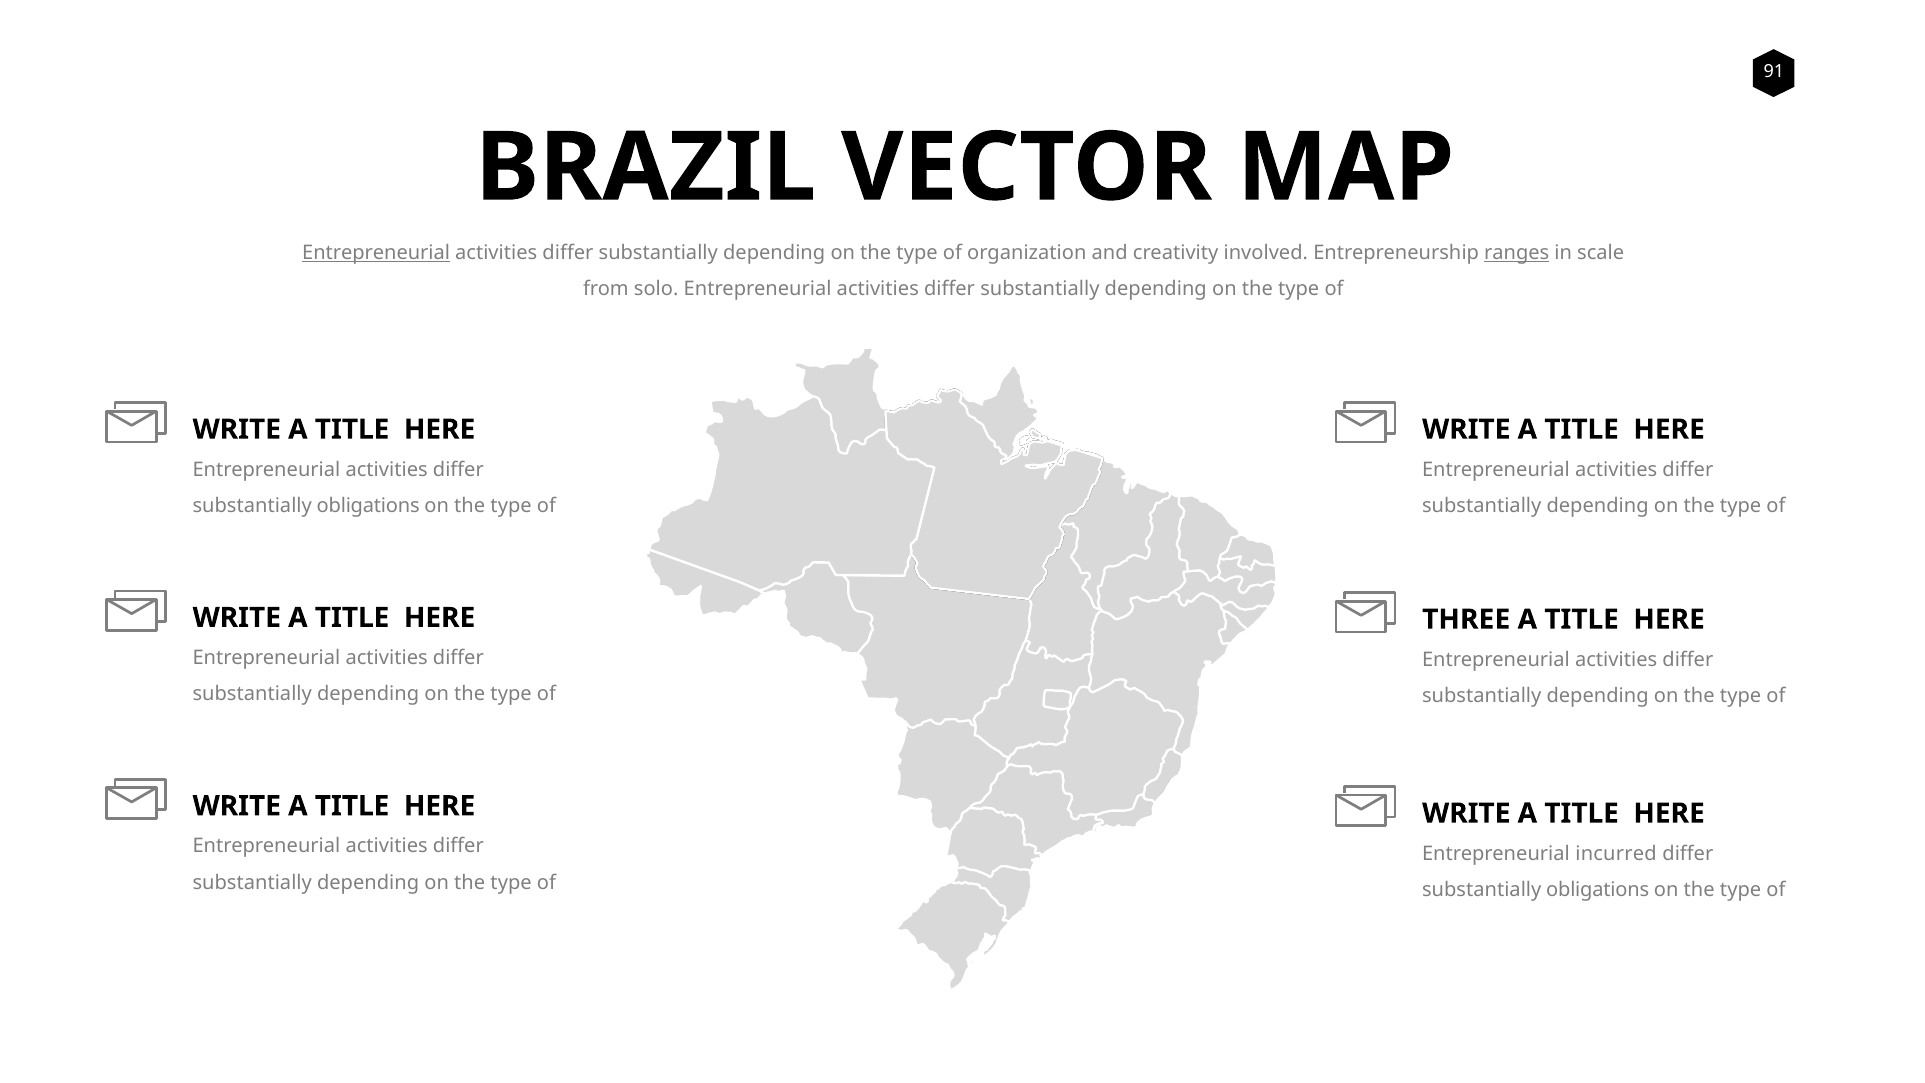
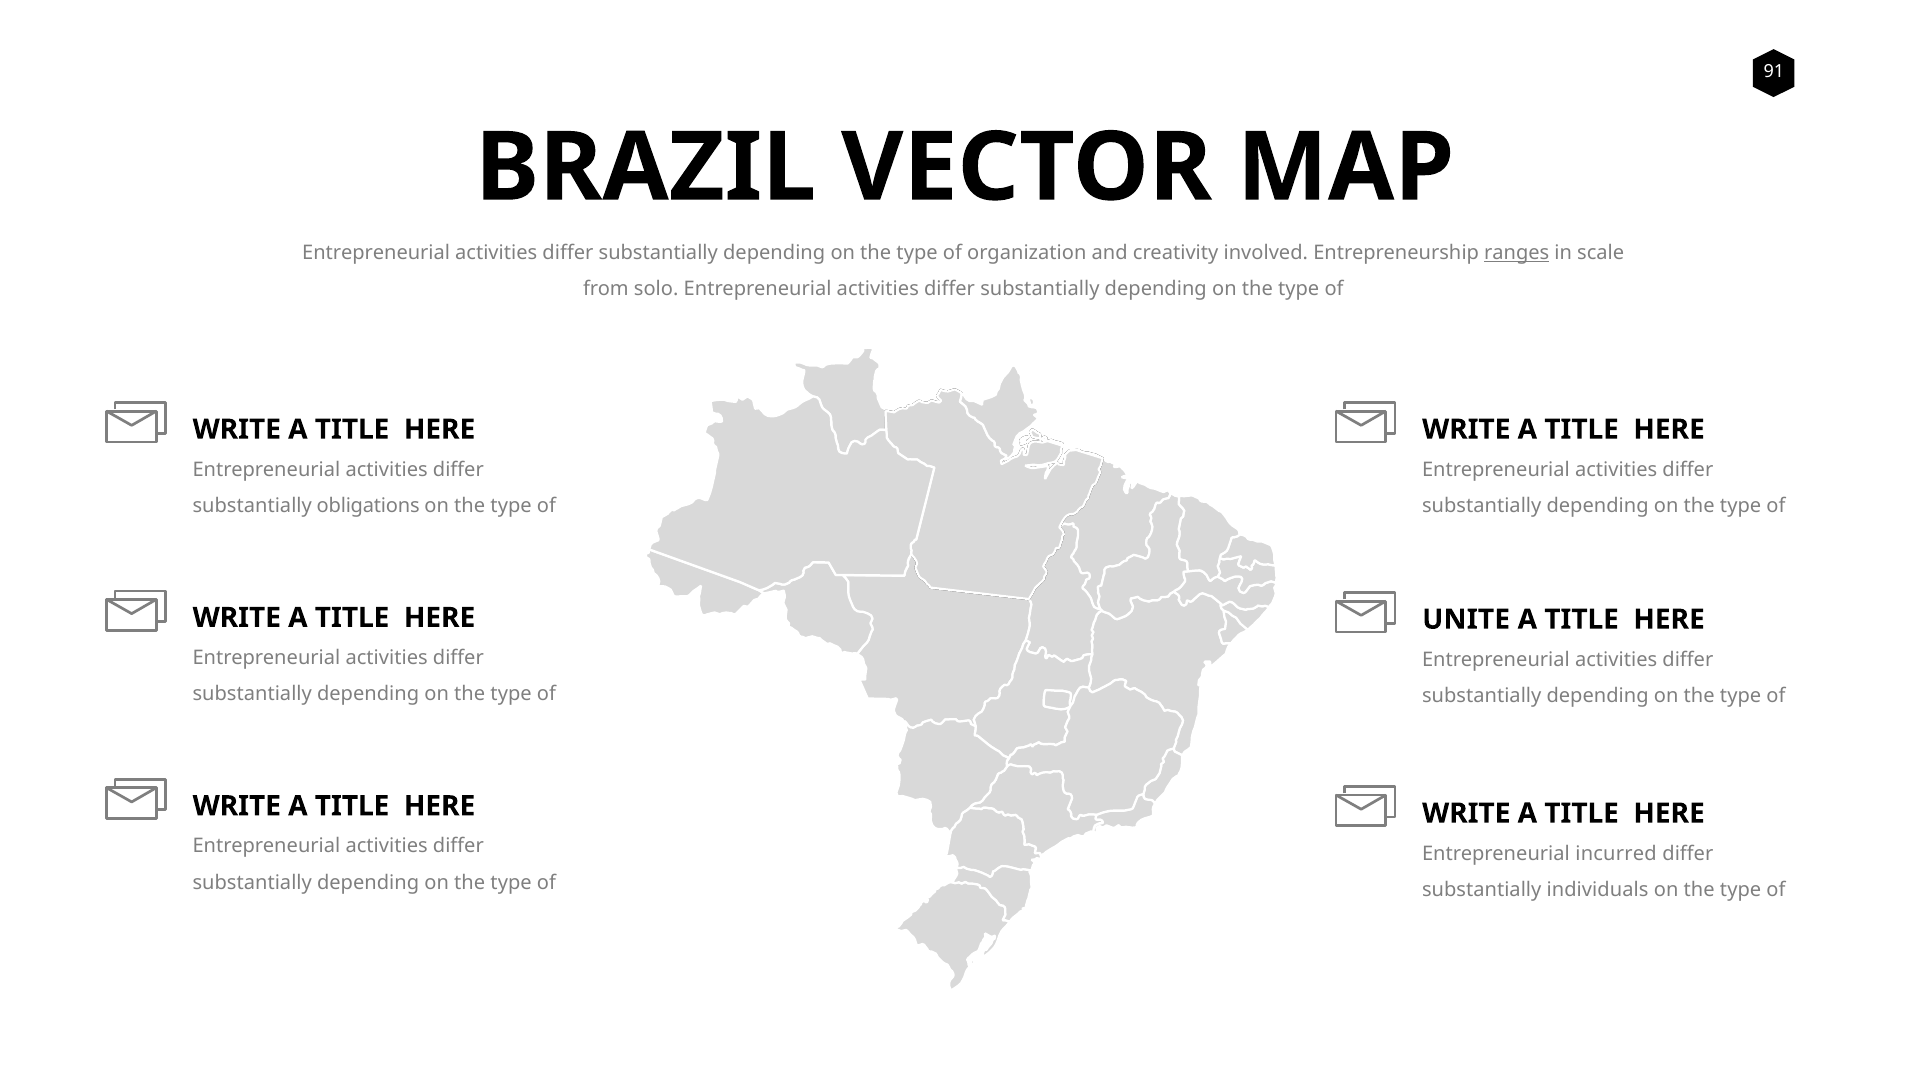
Entrepreneurial underline: present -> none (376, 253)
THREE: THREE -> UNITE (1466, 619)
obligations: obligations -> individuals (1598, 890)
